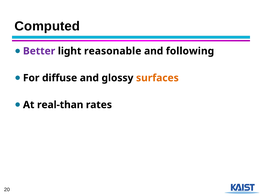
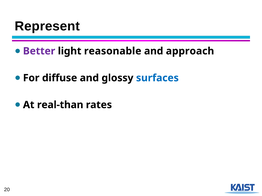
Computed: Computed -> Represent (47, 26)
following: following -> approach (190, 51)
surfaces colour: orange -> blue (157, 78)
